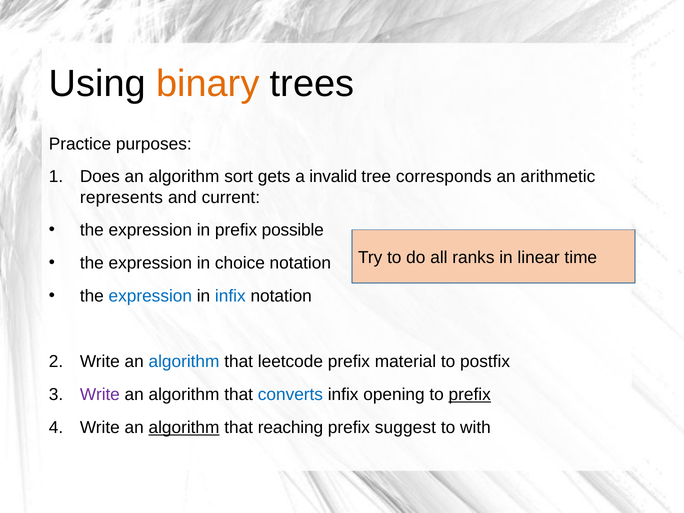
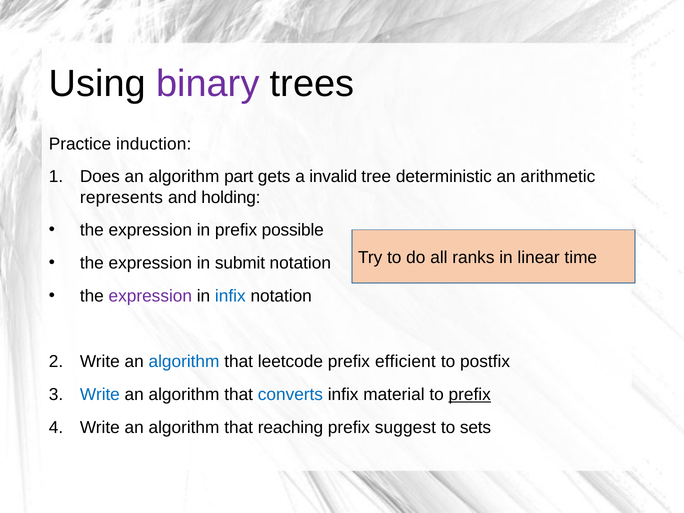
binary colour: orange -> purple (208, 84)
purposes: purposes -> induction (154, 144)
sort: sort -> part (239, 177)
corresponds: corresponds -> deterministic (444, 177)
current: current -> holding (231, 197)
choice: choice -> submit (240, 263)
expression colour: blue -> purple (150, 296)
material: material -> efficient (405, 362)
Write colour: purple -> blue (100, 395)
opening: opening -> material (394, 395)
algorithm underline: present -> none (184, 428)
with: with -> sets (476, 428)
